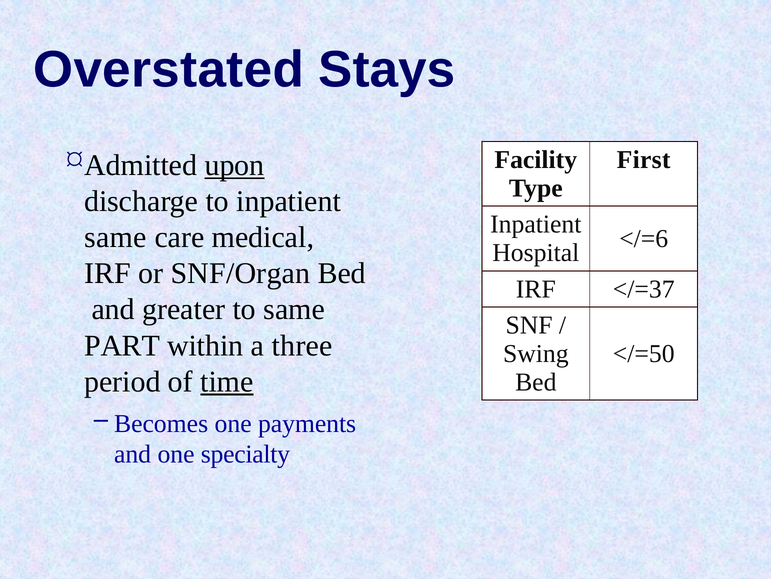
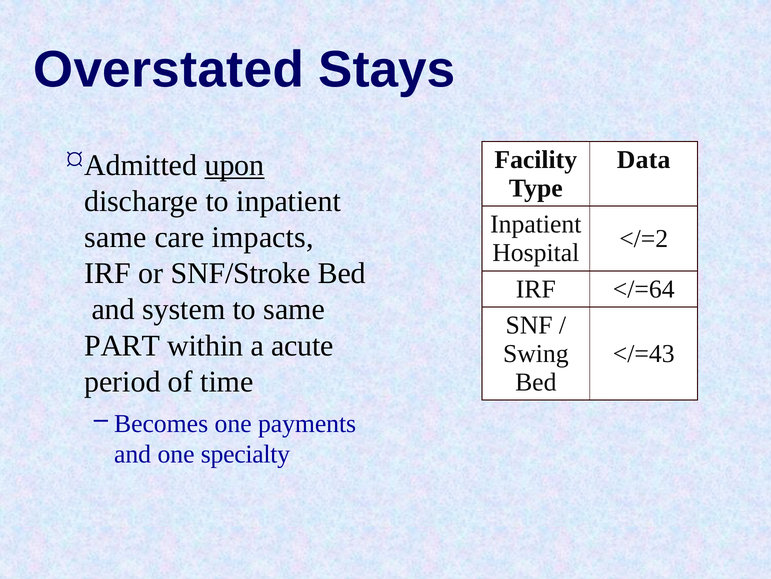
First: First -> Data (644, 160)
medical: medical -> impacts (263, 237)
</=6: </=6 -> </=2 (644, 238)
SNF/Organ: SNF/Organ -> SNF/Stroke (241, 273)
</=37: </=37 -> </=64 (644, 289)
greater: greater -> system (184, 309)
three: three -> acute (302, 345)
</=50: </=50 -> </=43 (644, 353)
time underline: present -> none (227, 381)
